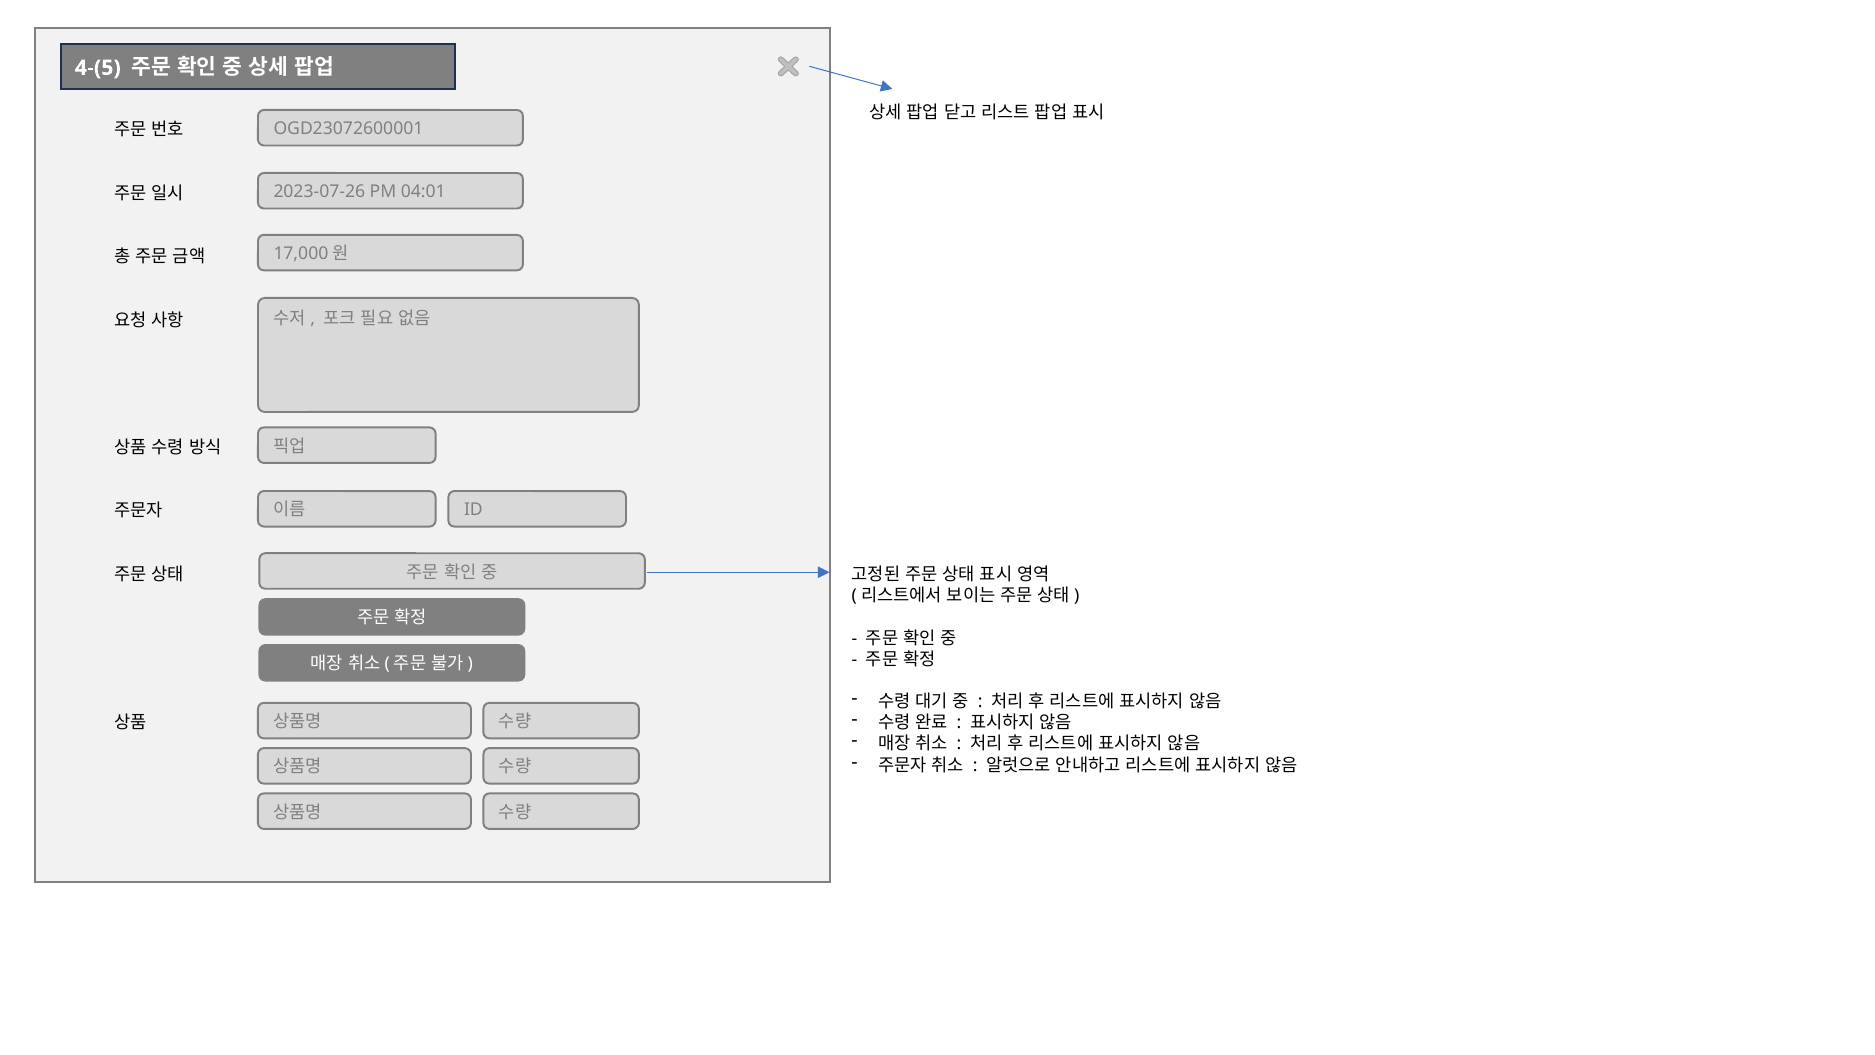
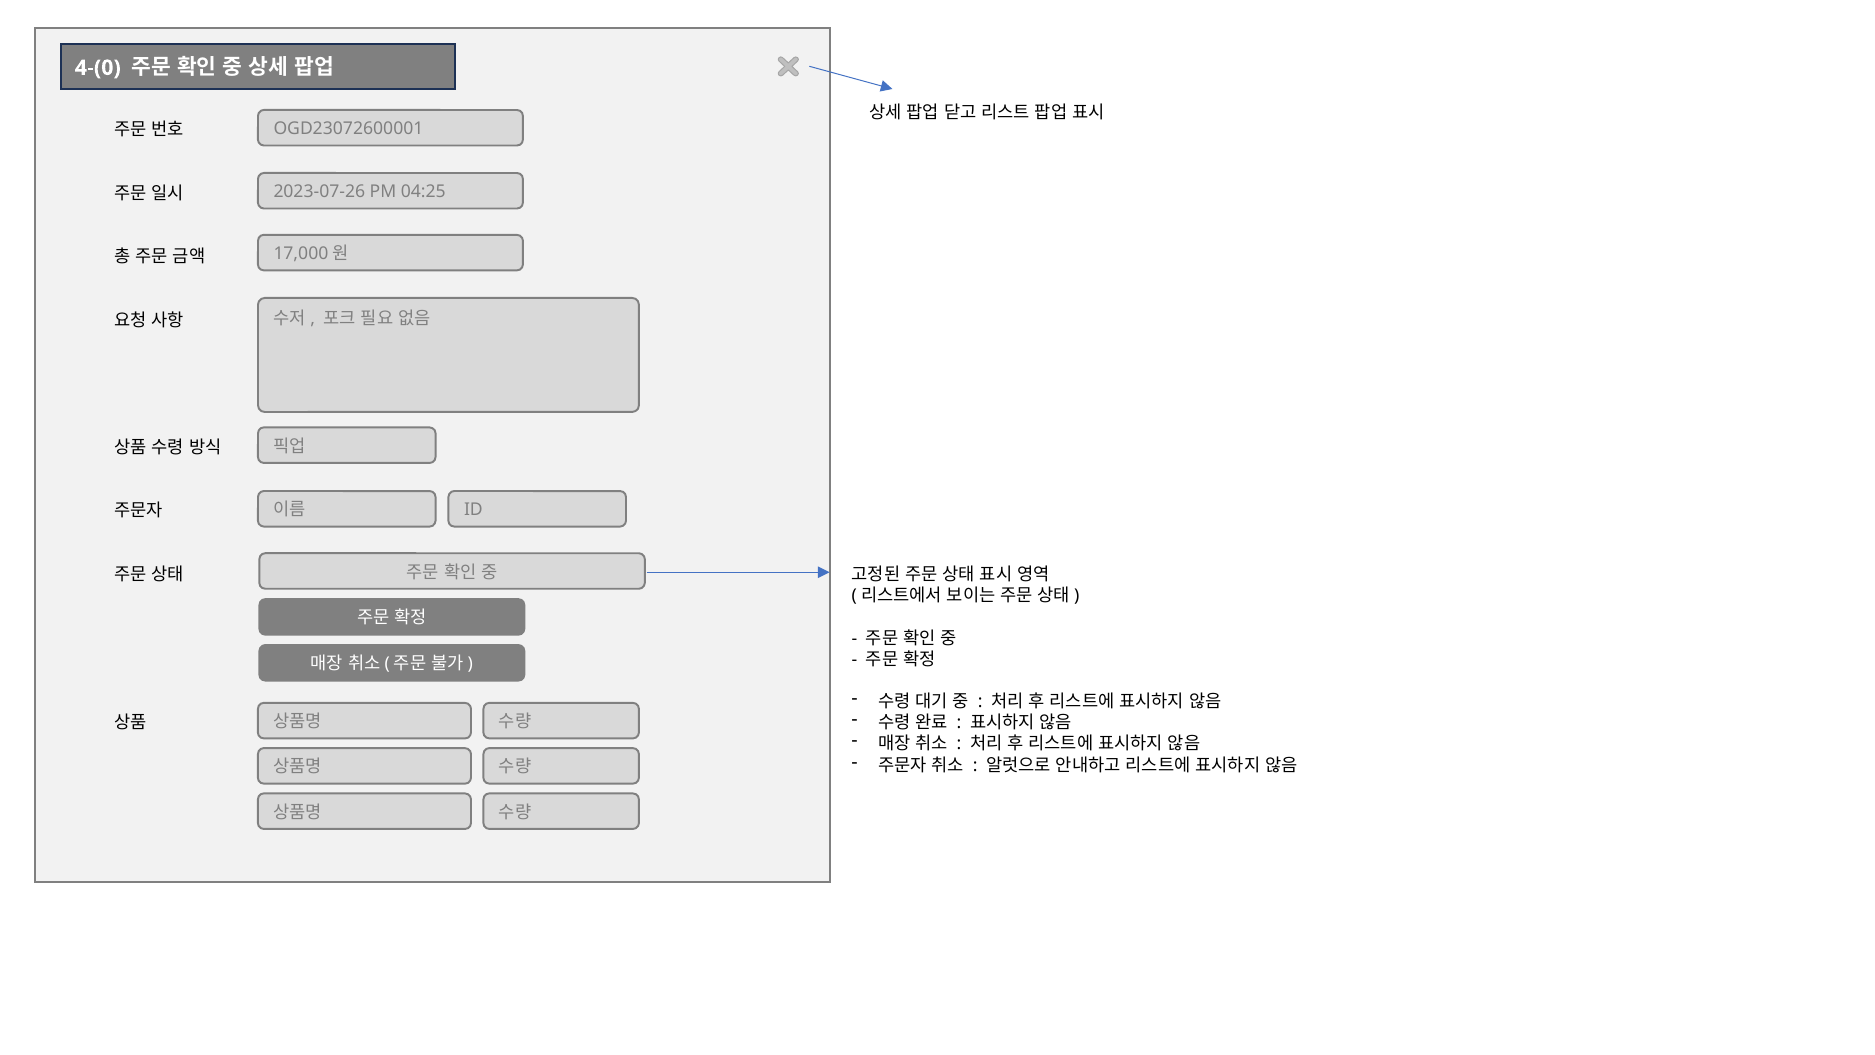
4-(5: 4-(5 -> 4-(0 (98, 68)
04:01: 04:01 -> 04:25 (423, 192)
